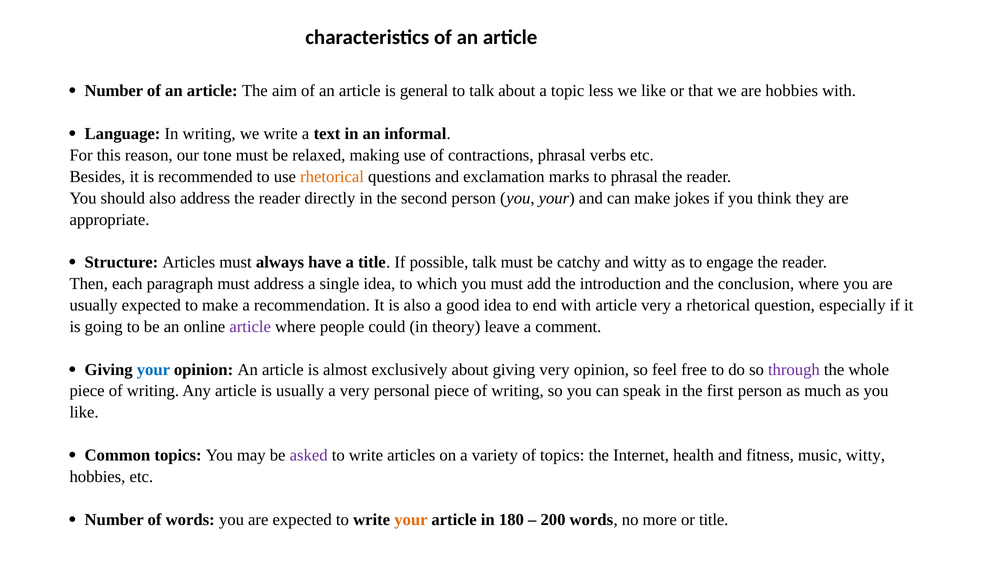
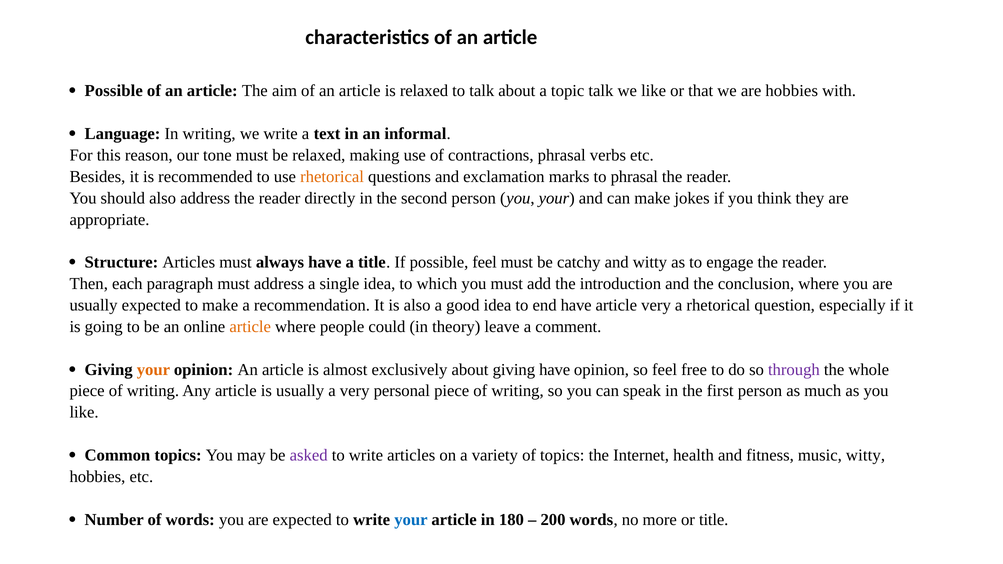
Number: Number -> Possible (114, 91)
is general: general -> relaxed (424, 91)
topic less: less -> talk (601, 91)
possible talk: talk -> feel (485, 262)
end with: with -> have (576, 305)
article colour: purple -> orange (250, 327)
your colour: blue -> orange (153, 370)
giving very: very -> have (555, 370)
your colour: orange -> blue (411, 520)
